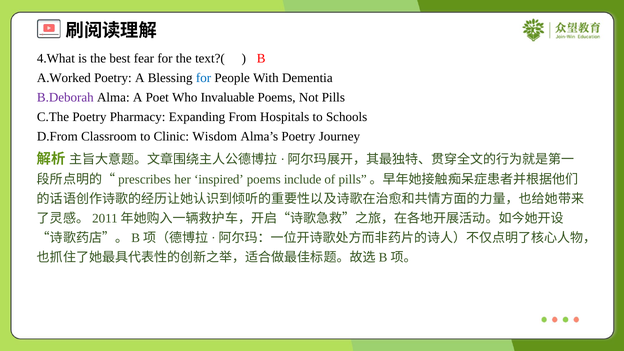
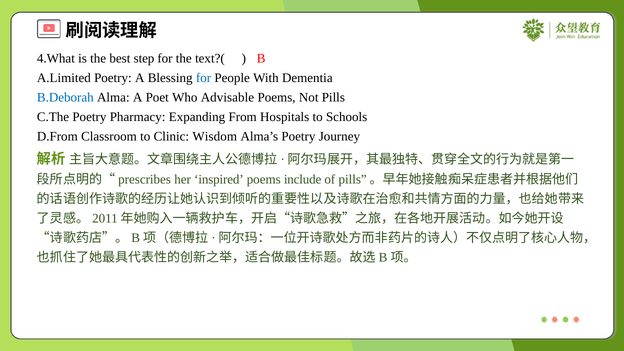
fear: fear -> step (144, 58)
A.Worked: A.Worked -> A.Limited (64, 78)
B.Deborah colour: purple -> blue (65, 97)
Invaluable: Invaluable -> Advisable (227, 97)
